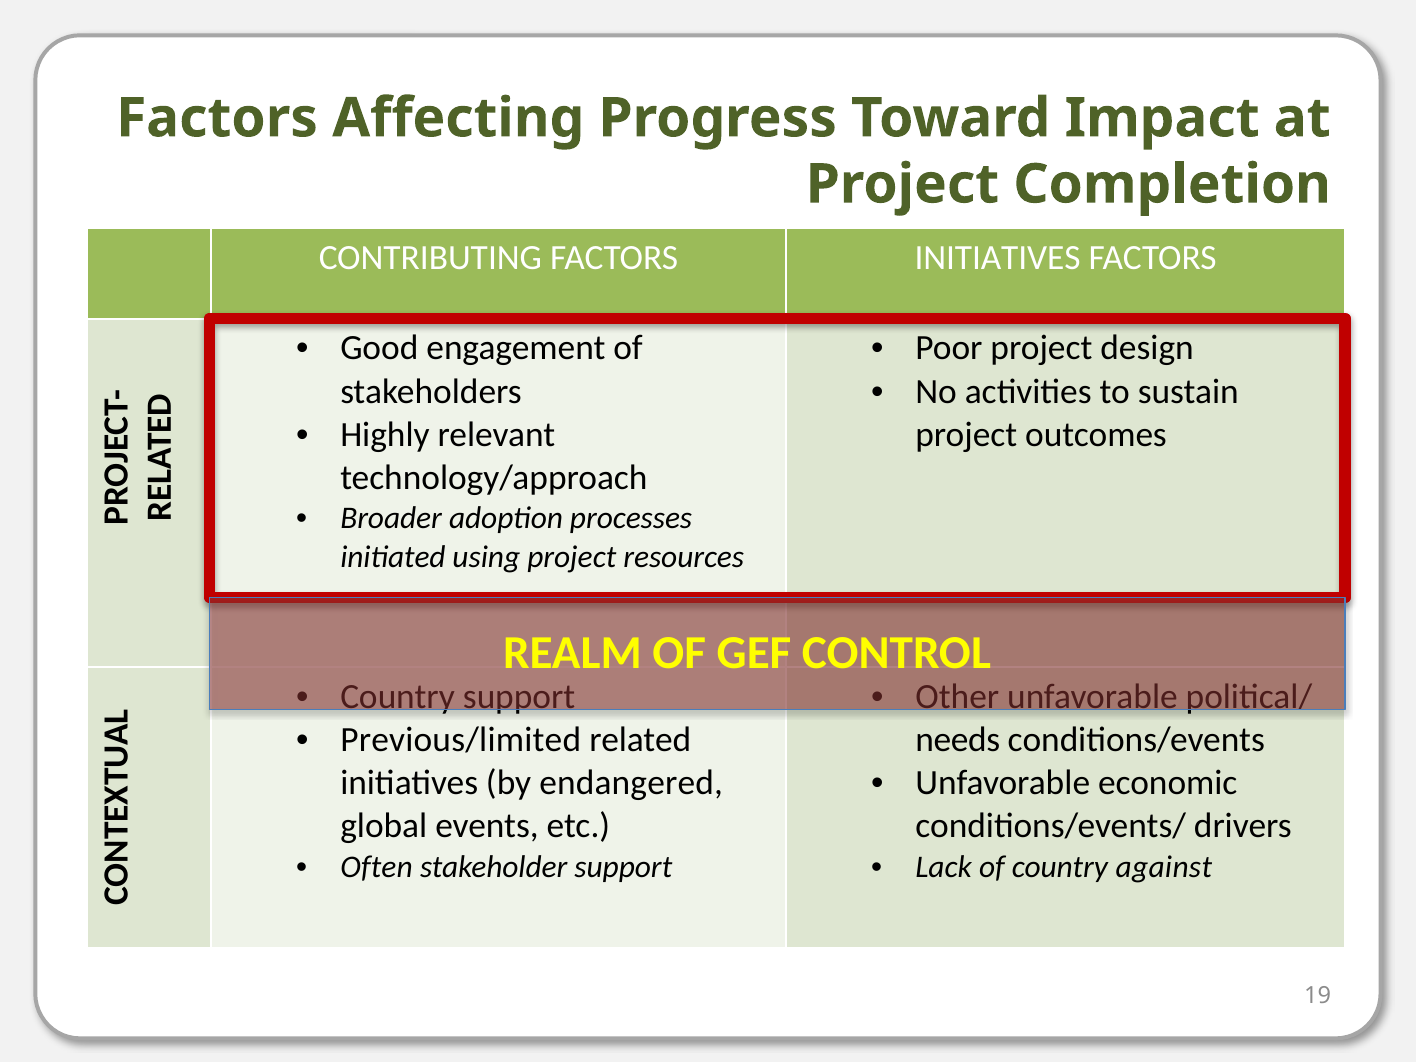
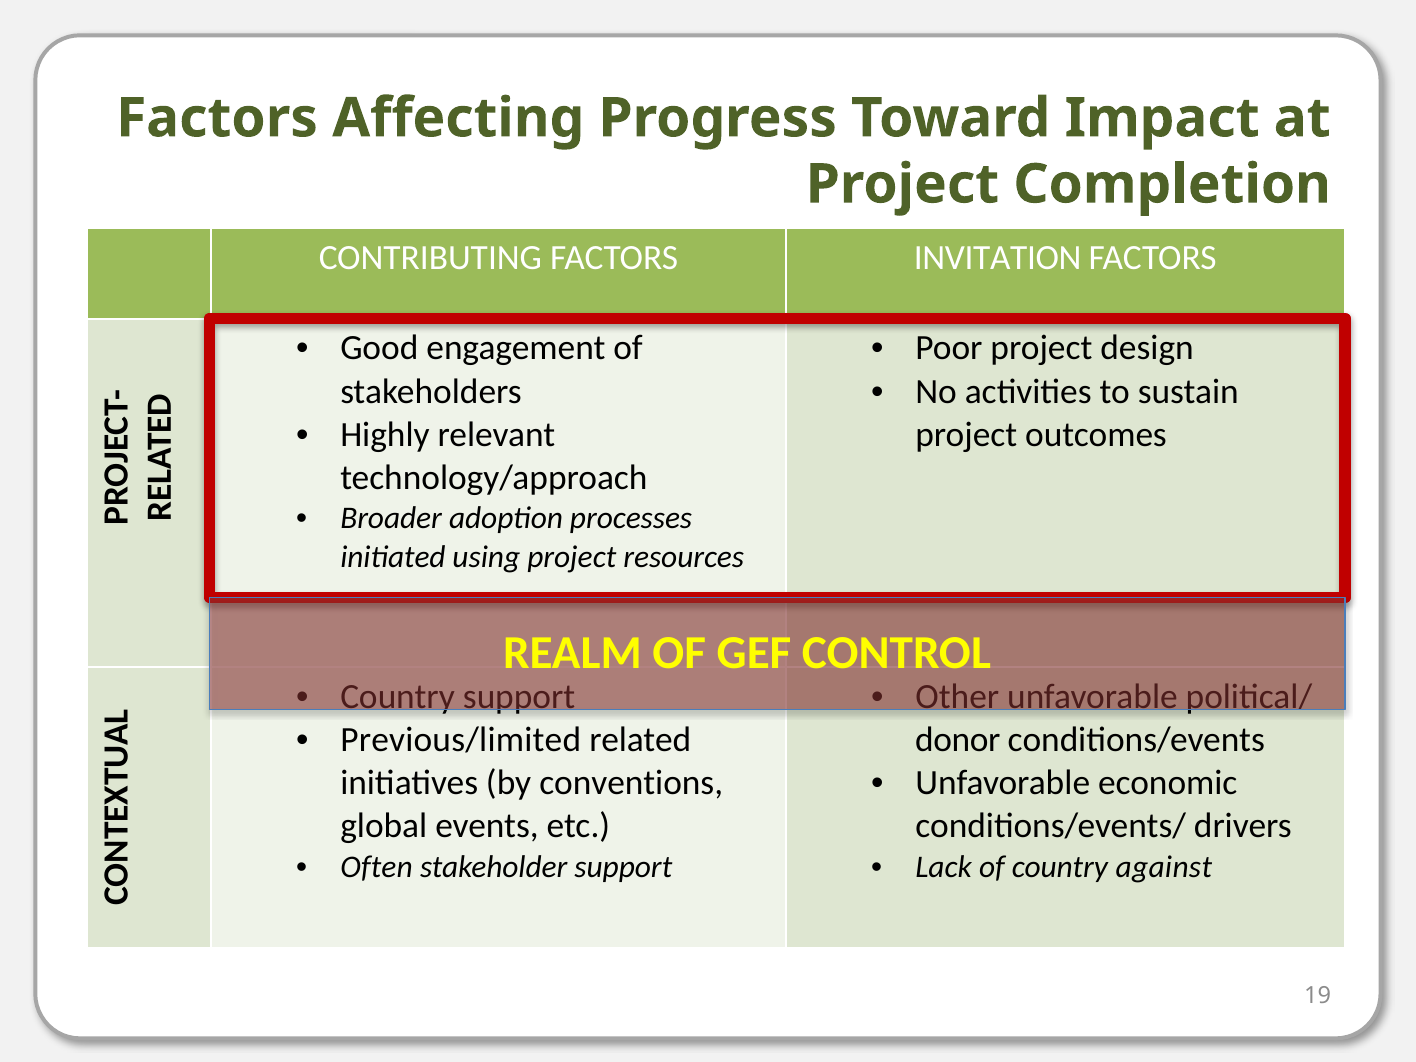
FACTORS INITIATIVES: INITIATIVES -> INVITATION (998, 258)
needs: needs -> donor (958, 740)
endangered: endangered -> conventions (631, 783)
